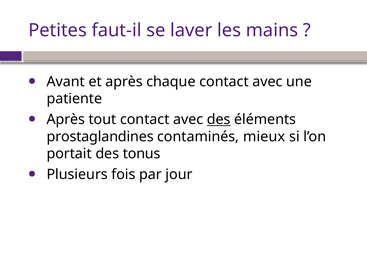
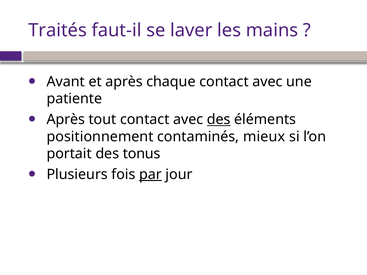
Petites: Petites -> Traités (58, 30)
prostaglandines: prostaglandines -> positionnement (100, 137)
par underline: none -> present (150, 175)
